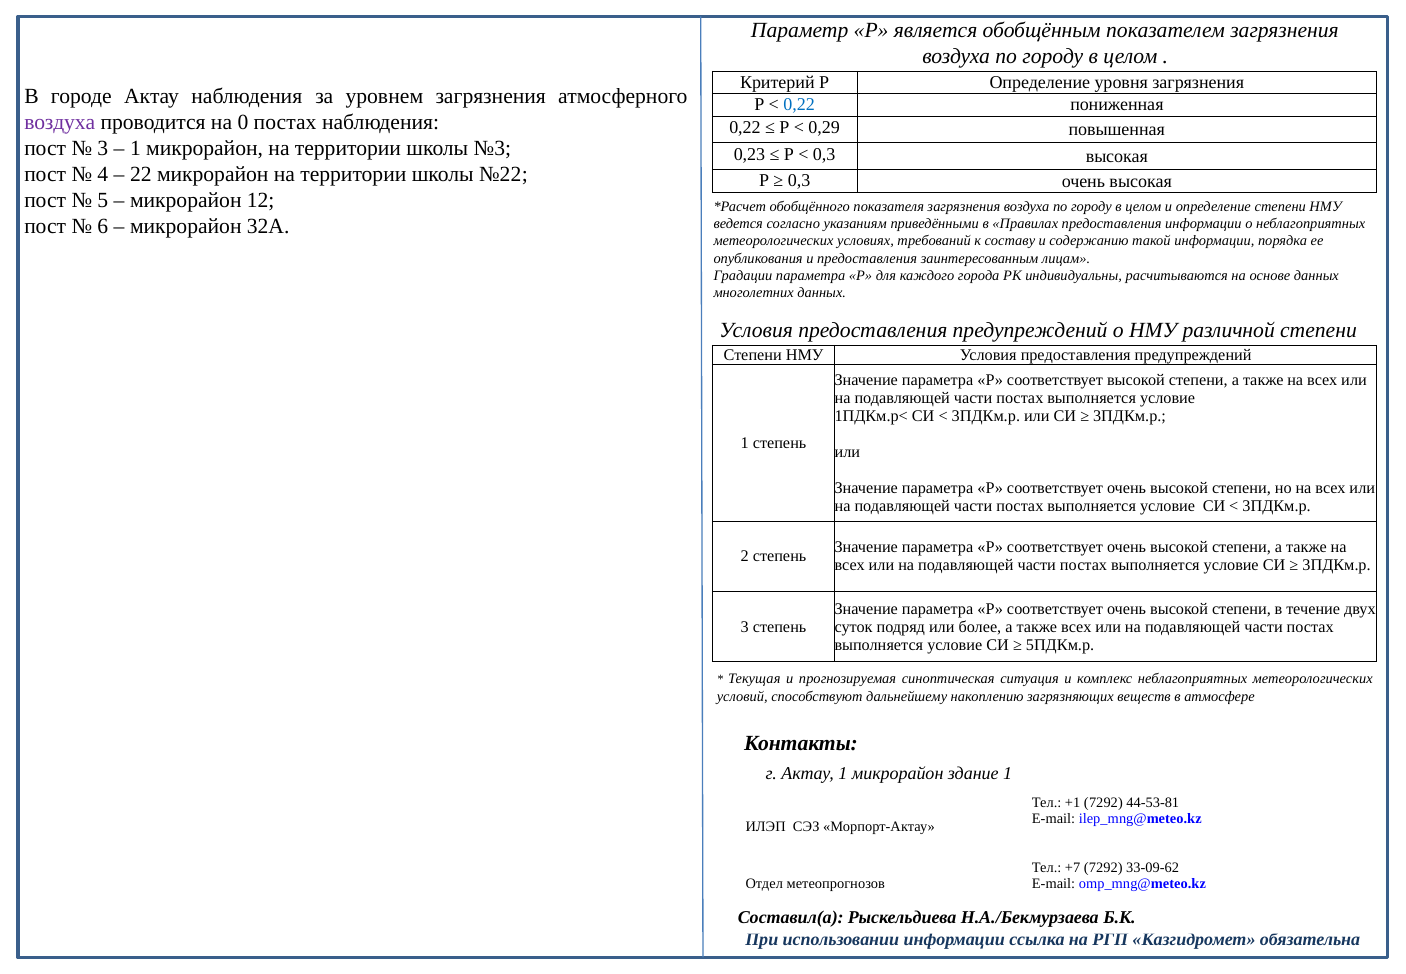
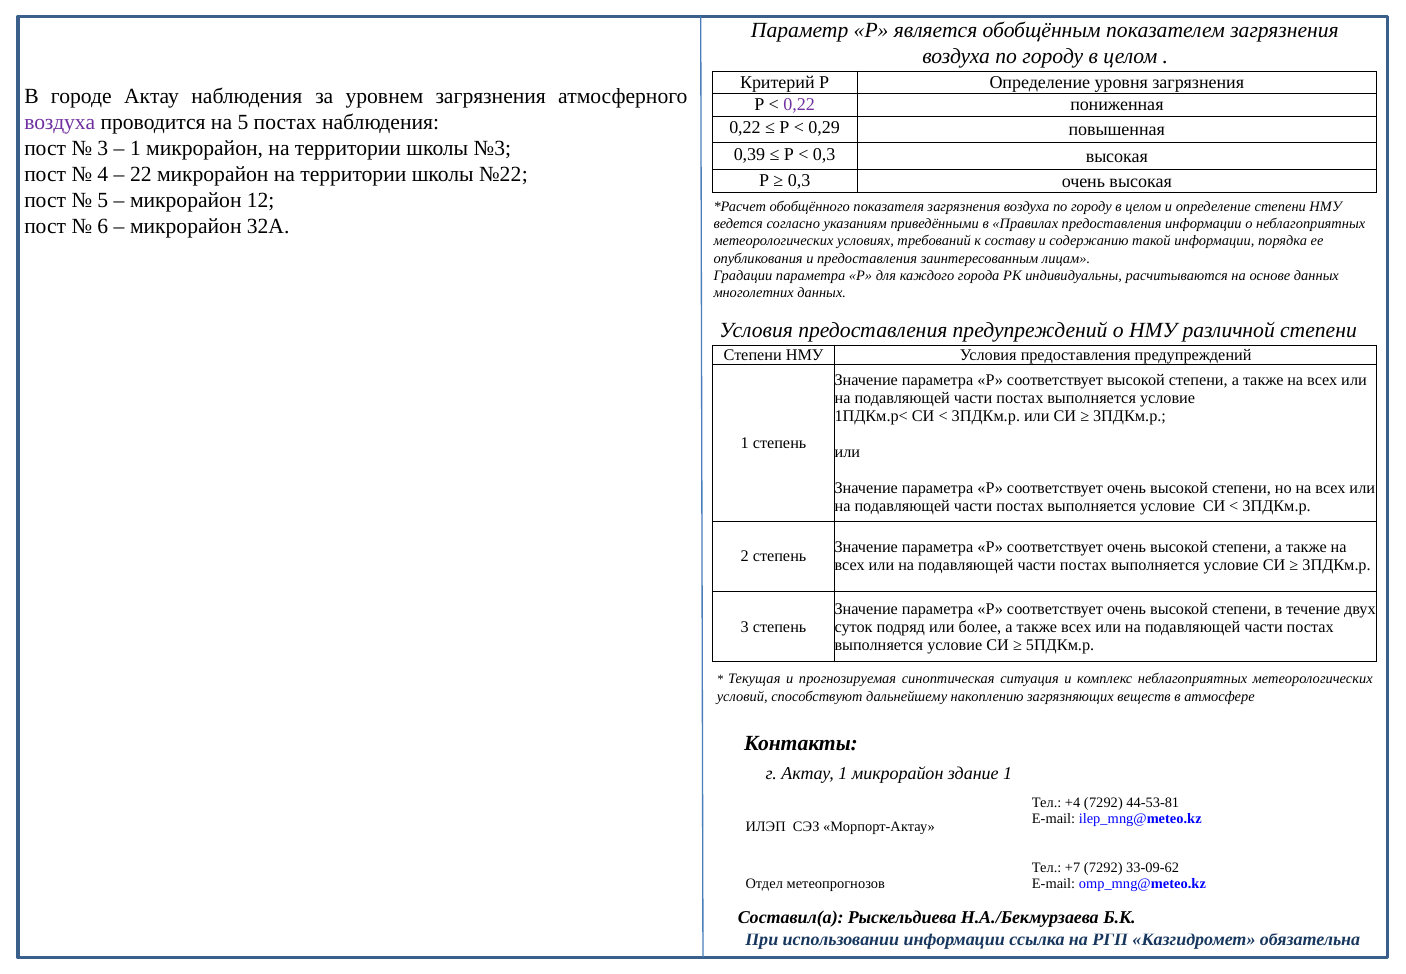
0,22 colour: blue -> purple (799, 104)
на 0: 0 -> 5 (243, 122)
0,23: 0,23 -> 0,39 (749, 154)
+1: +1 -> +4 (1073, 803)
